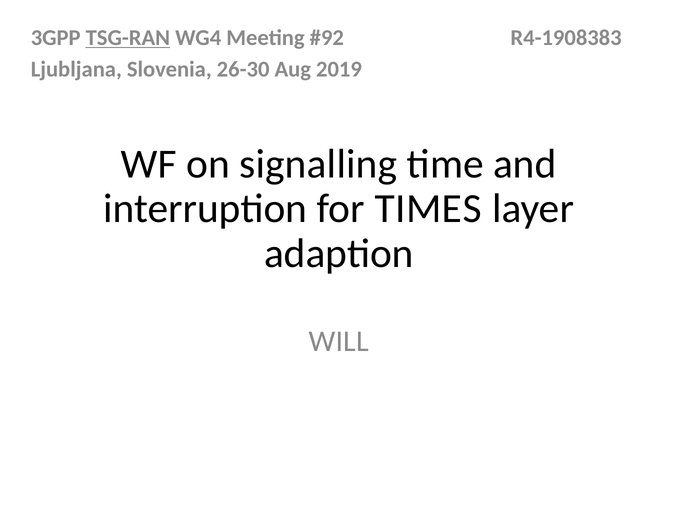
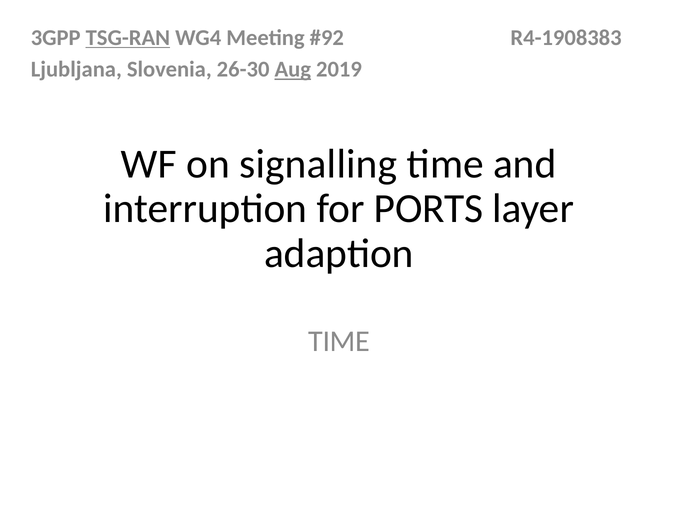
Aug underline: none -> present (293, 69)
TIMES: TIMES -> PORTS (429, 209)
WILL: WILL -> TIME (339, 342)
